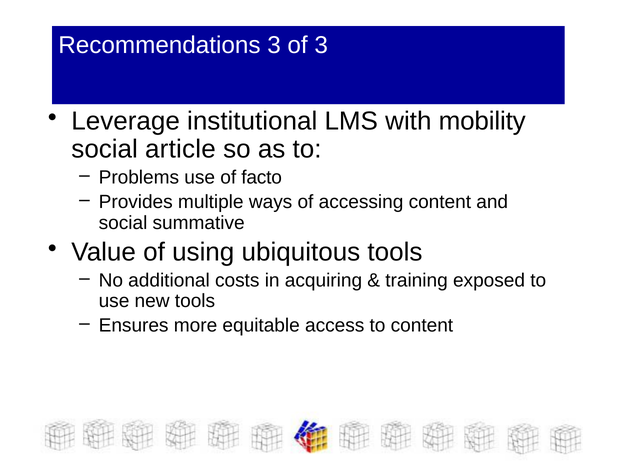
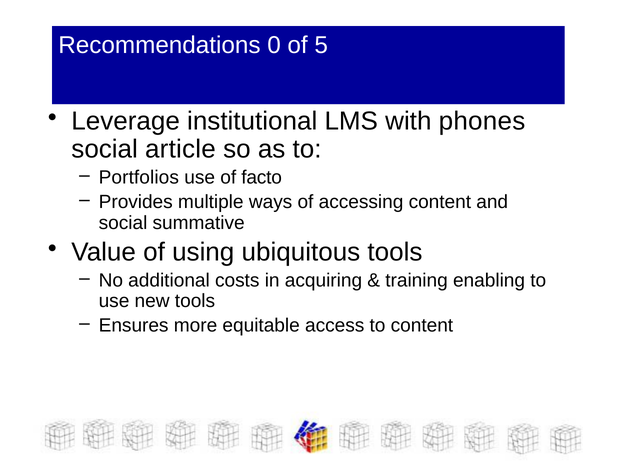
Recommendations 3: 3 -> 0 (274, 45)
of 3: 3 -> 5 (321, 45)
mobility: mobility -> phones (482, 121)
Problems: Problems -> Portfolios (139, 178)
exposed: exposed -> enabling (489, 280)
